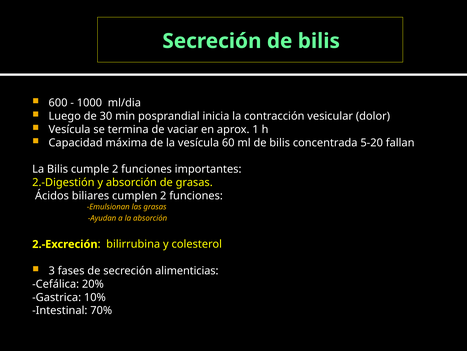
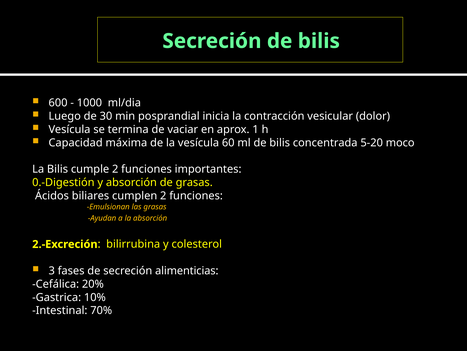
fallan: fallan -> moco (400, 142)
2.-Digestión: 2.-Digestión -> 0.-Digestión (63, 182)
